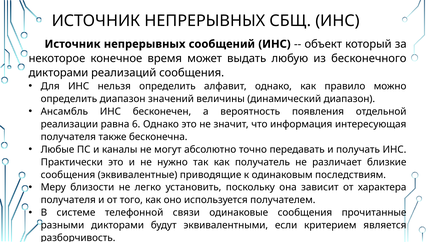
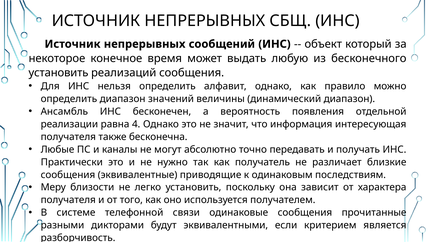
дикторами: дикторами -> установить (58, 73)
6: 6 -> 4 (136, 124)
